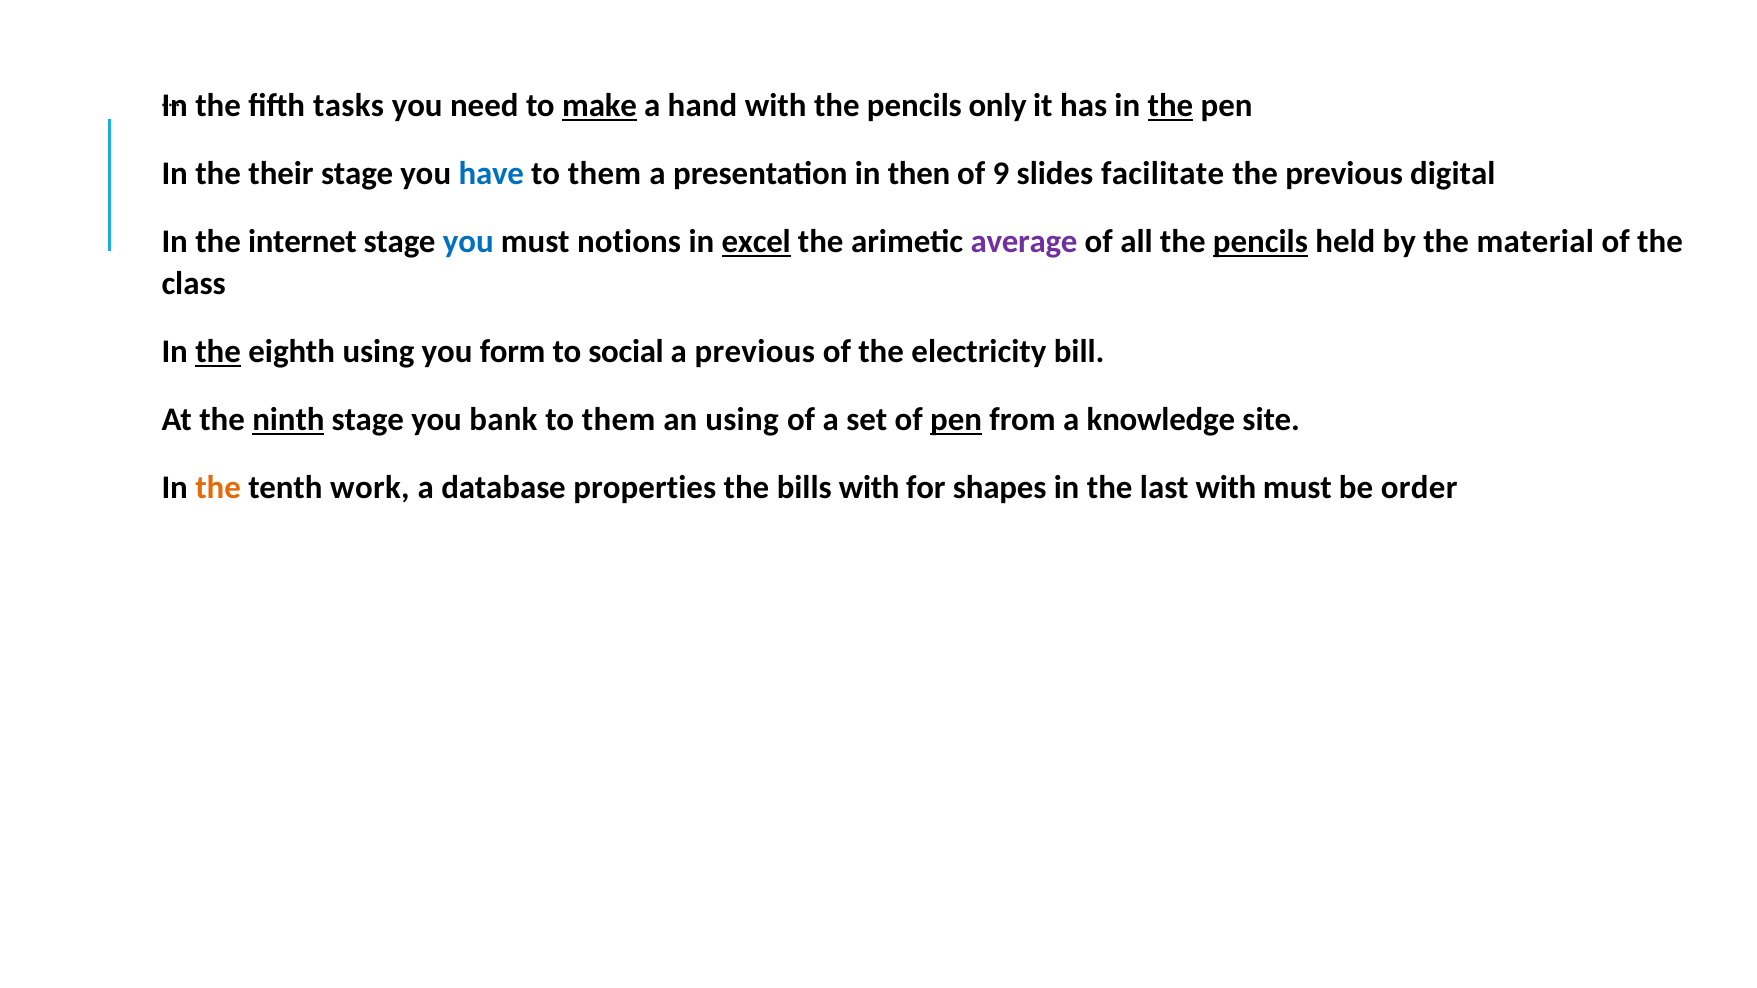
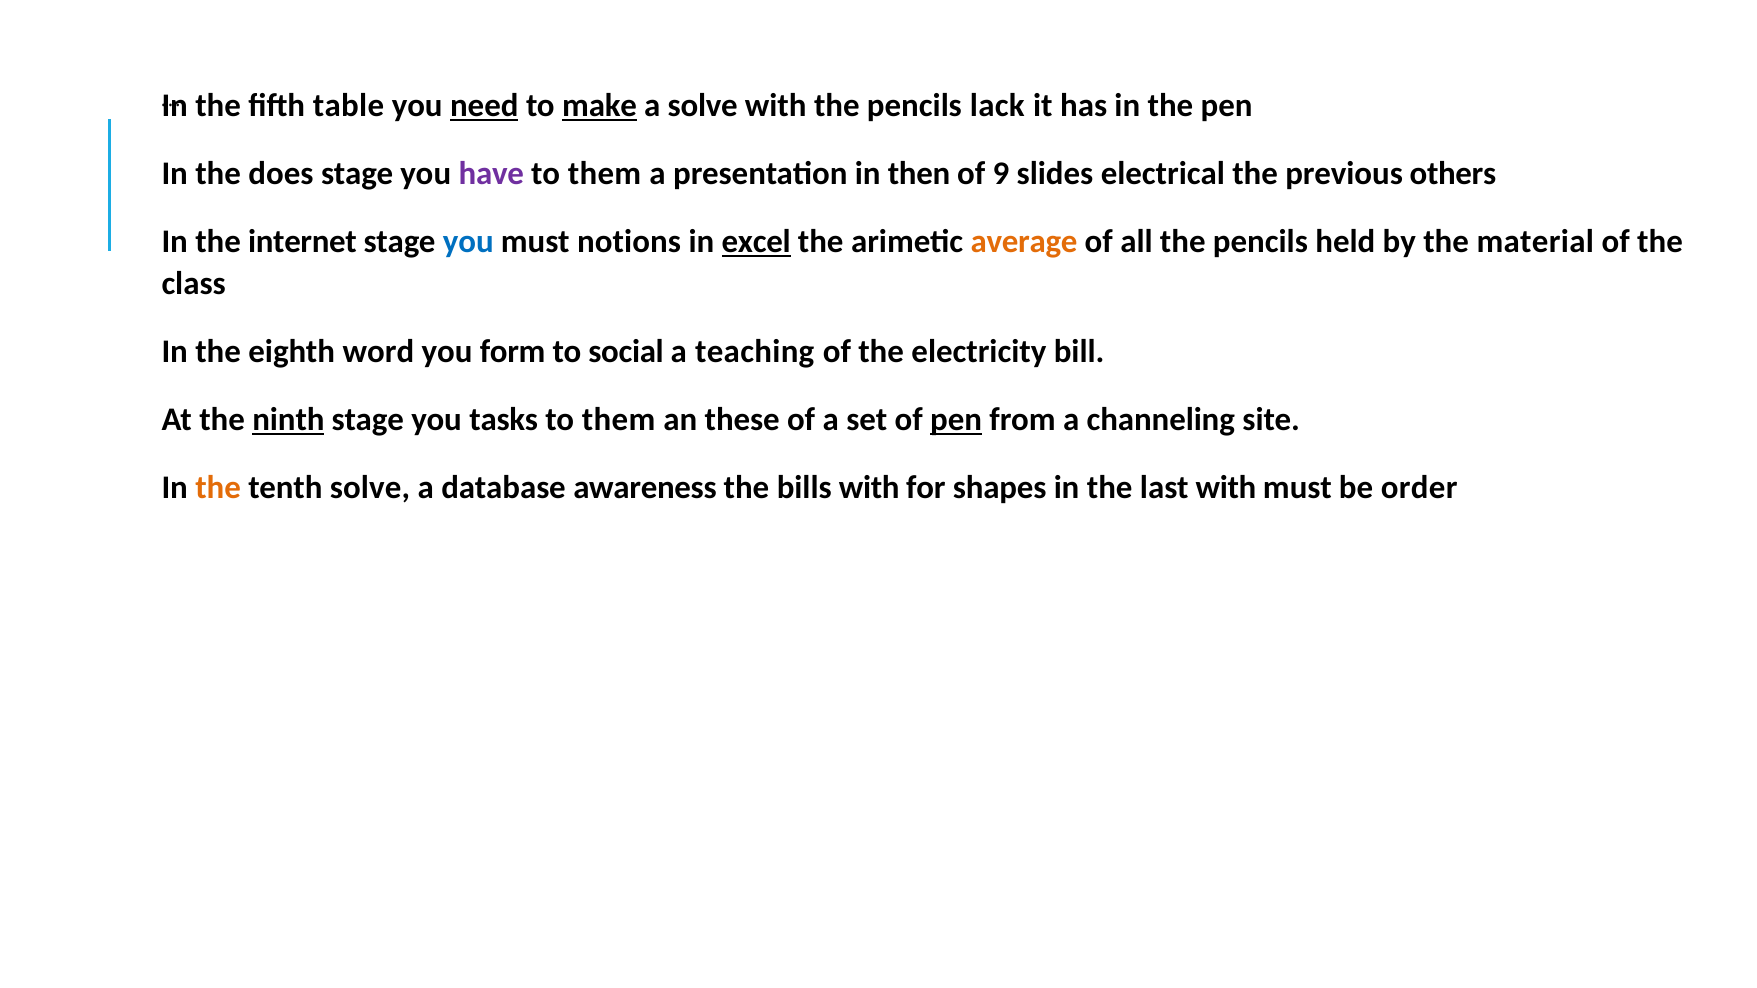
tasks: tasks -> table (349, 106)
need underline: none -> present (484, 106)
a hand: hand -> solve (703, 106)
only: only -> lack (997, 106)
the underline: present -> none (1171, 106)
their: their -> does (281, 174)
have colour: blue -> purple (491, 174)
facilitate: facilitate -> electrical (1163, 174)
digital: digital -> others (1453, 174)
average colour: purple -> orange (1024, 242)
pencils underline: present -> none (1260, 242)
the underline: present -> none (218, 352)
eighth using: using -> word (378, 352)
a previous: previous -> teaching (755, 352)
bank: bank -> tasks (504, 420)
an using: using -> these (742, 420)
knowledge: knowledge -> channeling (1161, 420)
tenth work: work -> solve (370, 488)
properties: properties -> awareness (645, 488)
